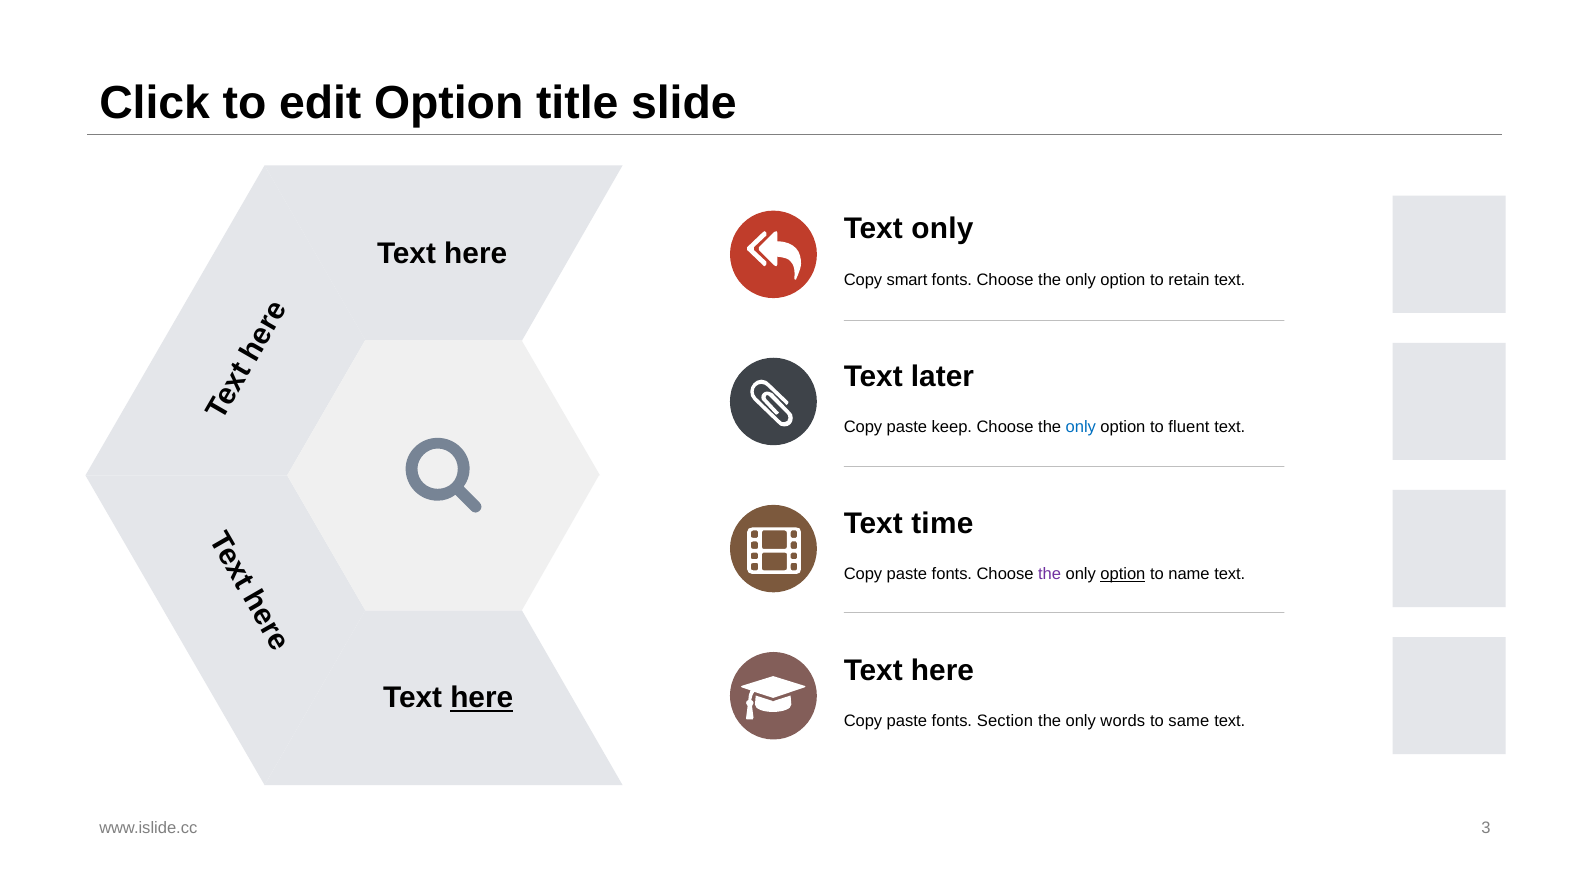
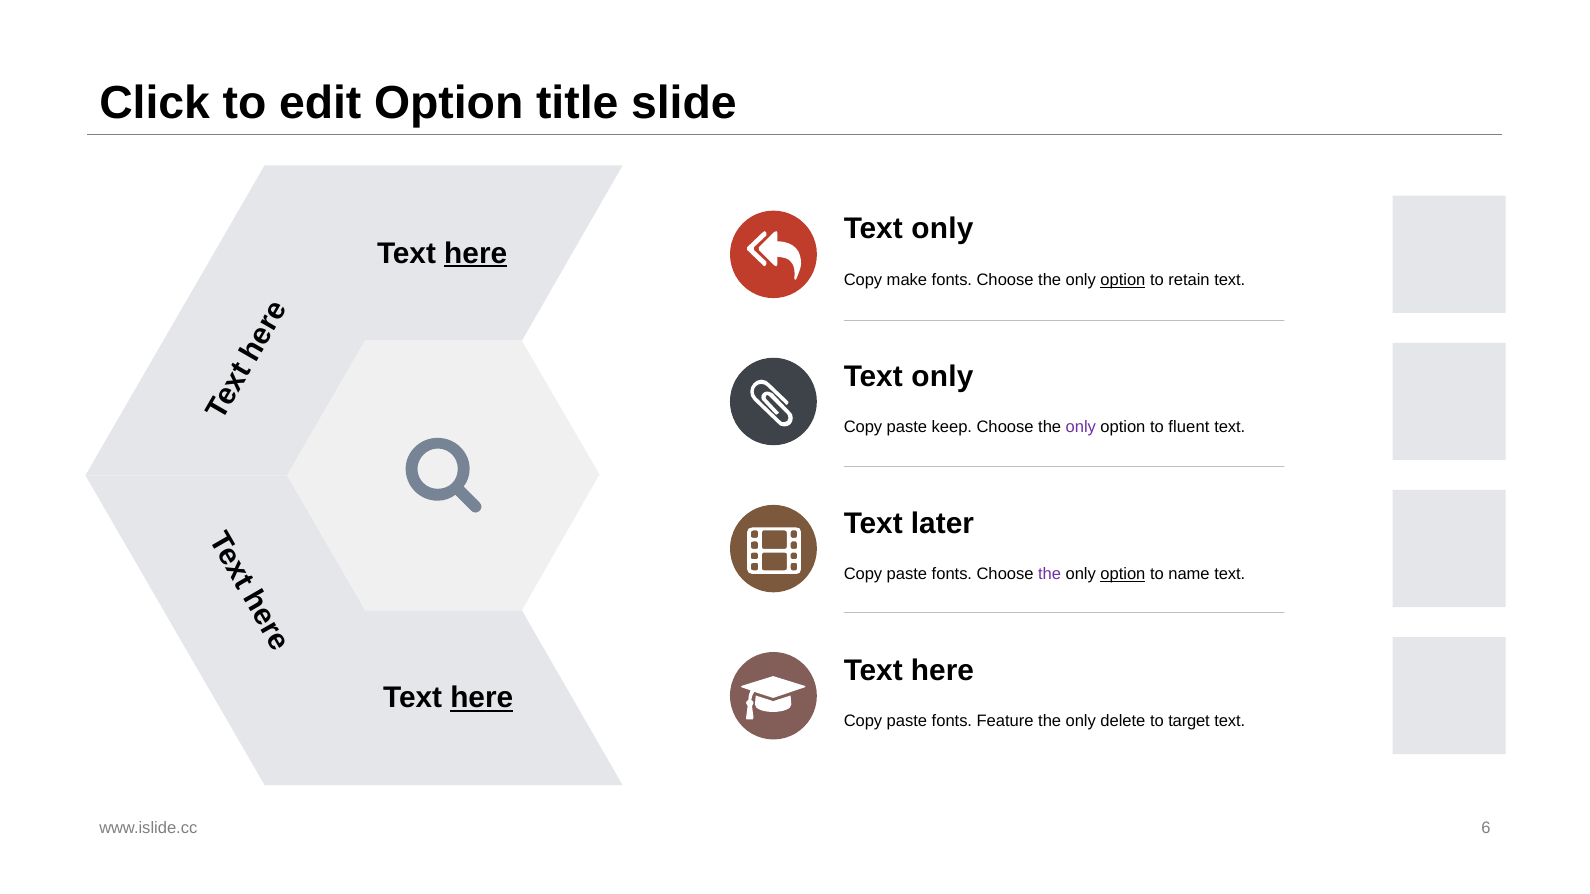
here underline: none -> present (476, 253)
smart: smart -> make (907, 280)
option underline: none -> present (1123, 280)
later: later -> only (942, 376)
only colour: blue -> purple (1081, 427)
time: time -> later (942, 524)
Section: Section -> Feature (1005, 722)
words: words -> delete (1123, 722)
same: same -> target (1189, 722)
3: 3 -> 6 (1486, 828)
